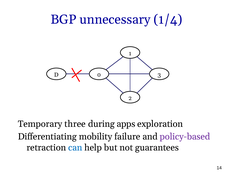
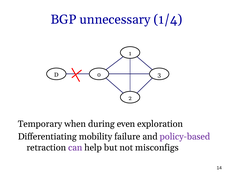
three: three -> when (75, 124)
apps: apps -> even (126, 124)
can colour: blue -> purple (75, 147)
guarantees: guarantees -> misconfigs (157, 147)
